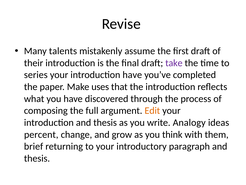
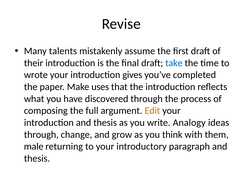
take colour: purple -> blue (174, 63)
series: series -> wrote (36, 75)
introduction have: have -> gives (132, 75)
percent: percent -> through (41, 134)
brief: brief -> male (34, 146)
